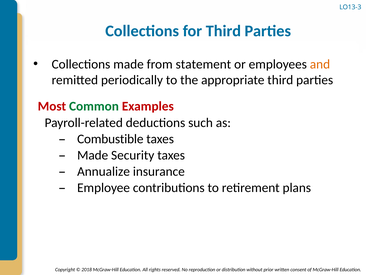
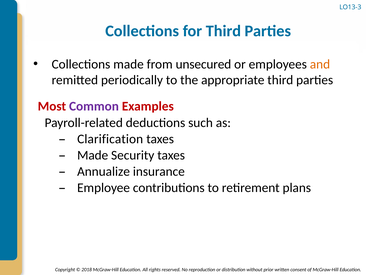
statement: statement -> unsecured (203, 64)
Common colour: green -> purple (94, 106)
Combustible: Combustible -> Clarification (110, 139)
